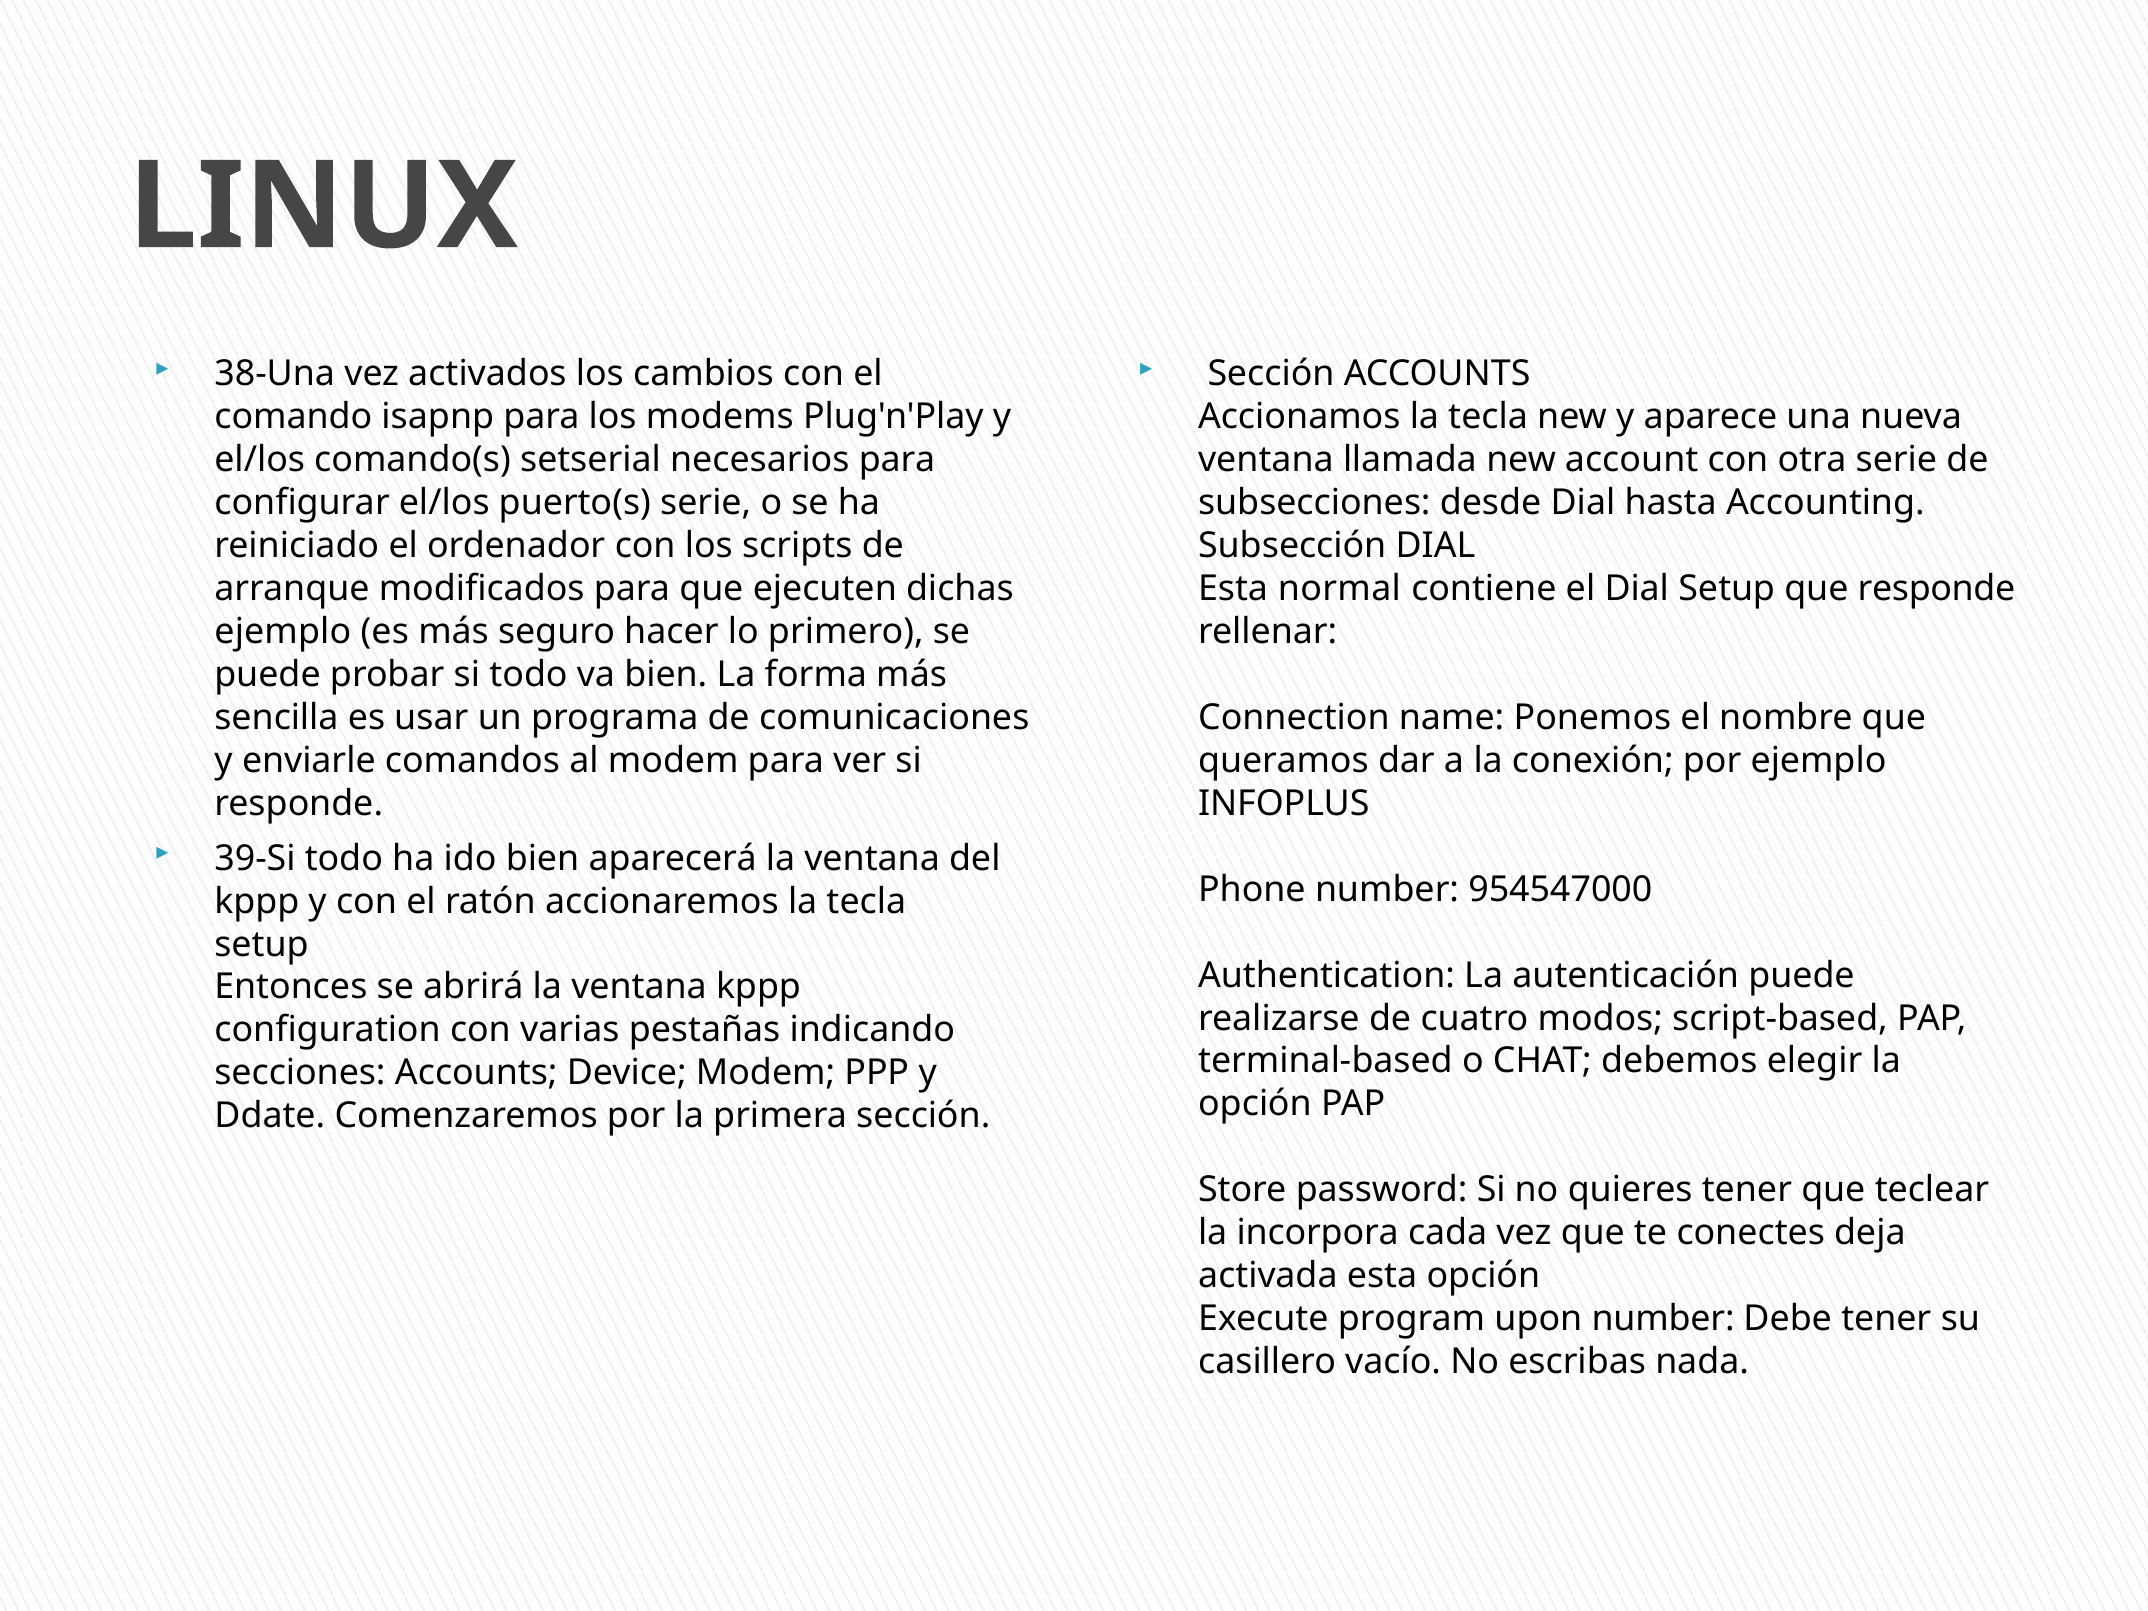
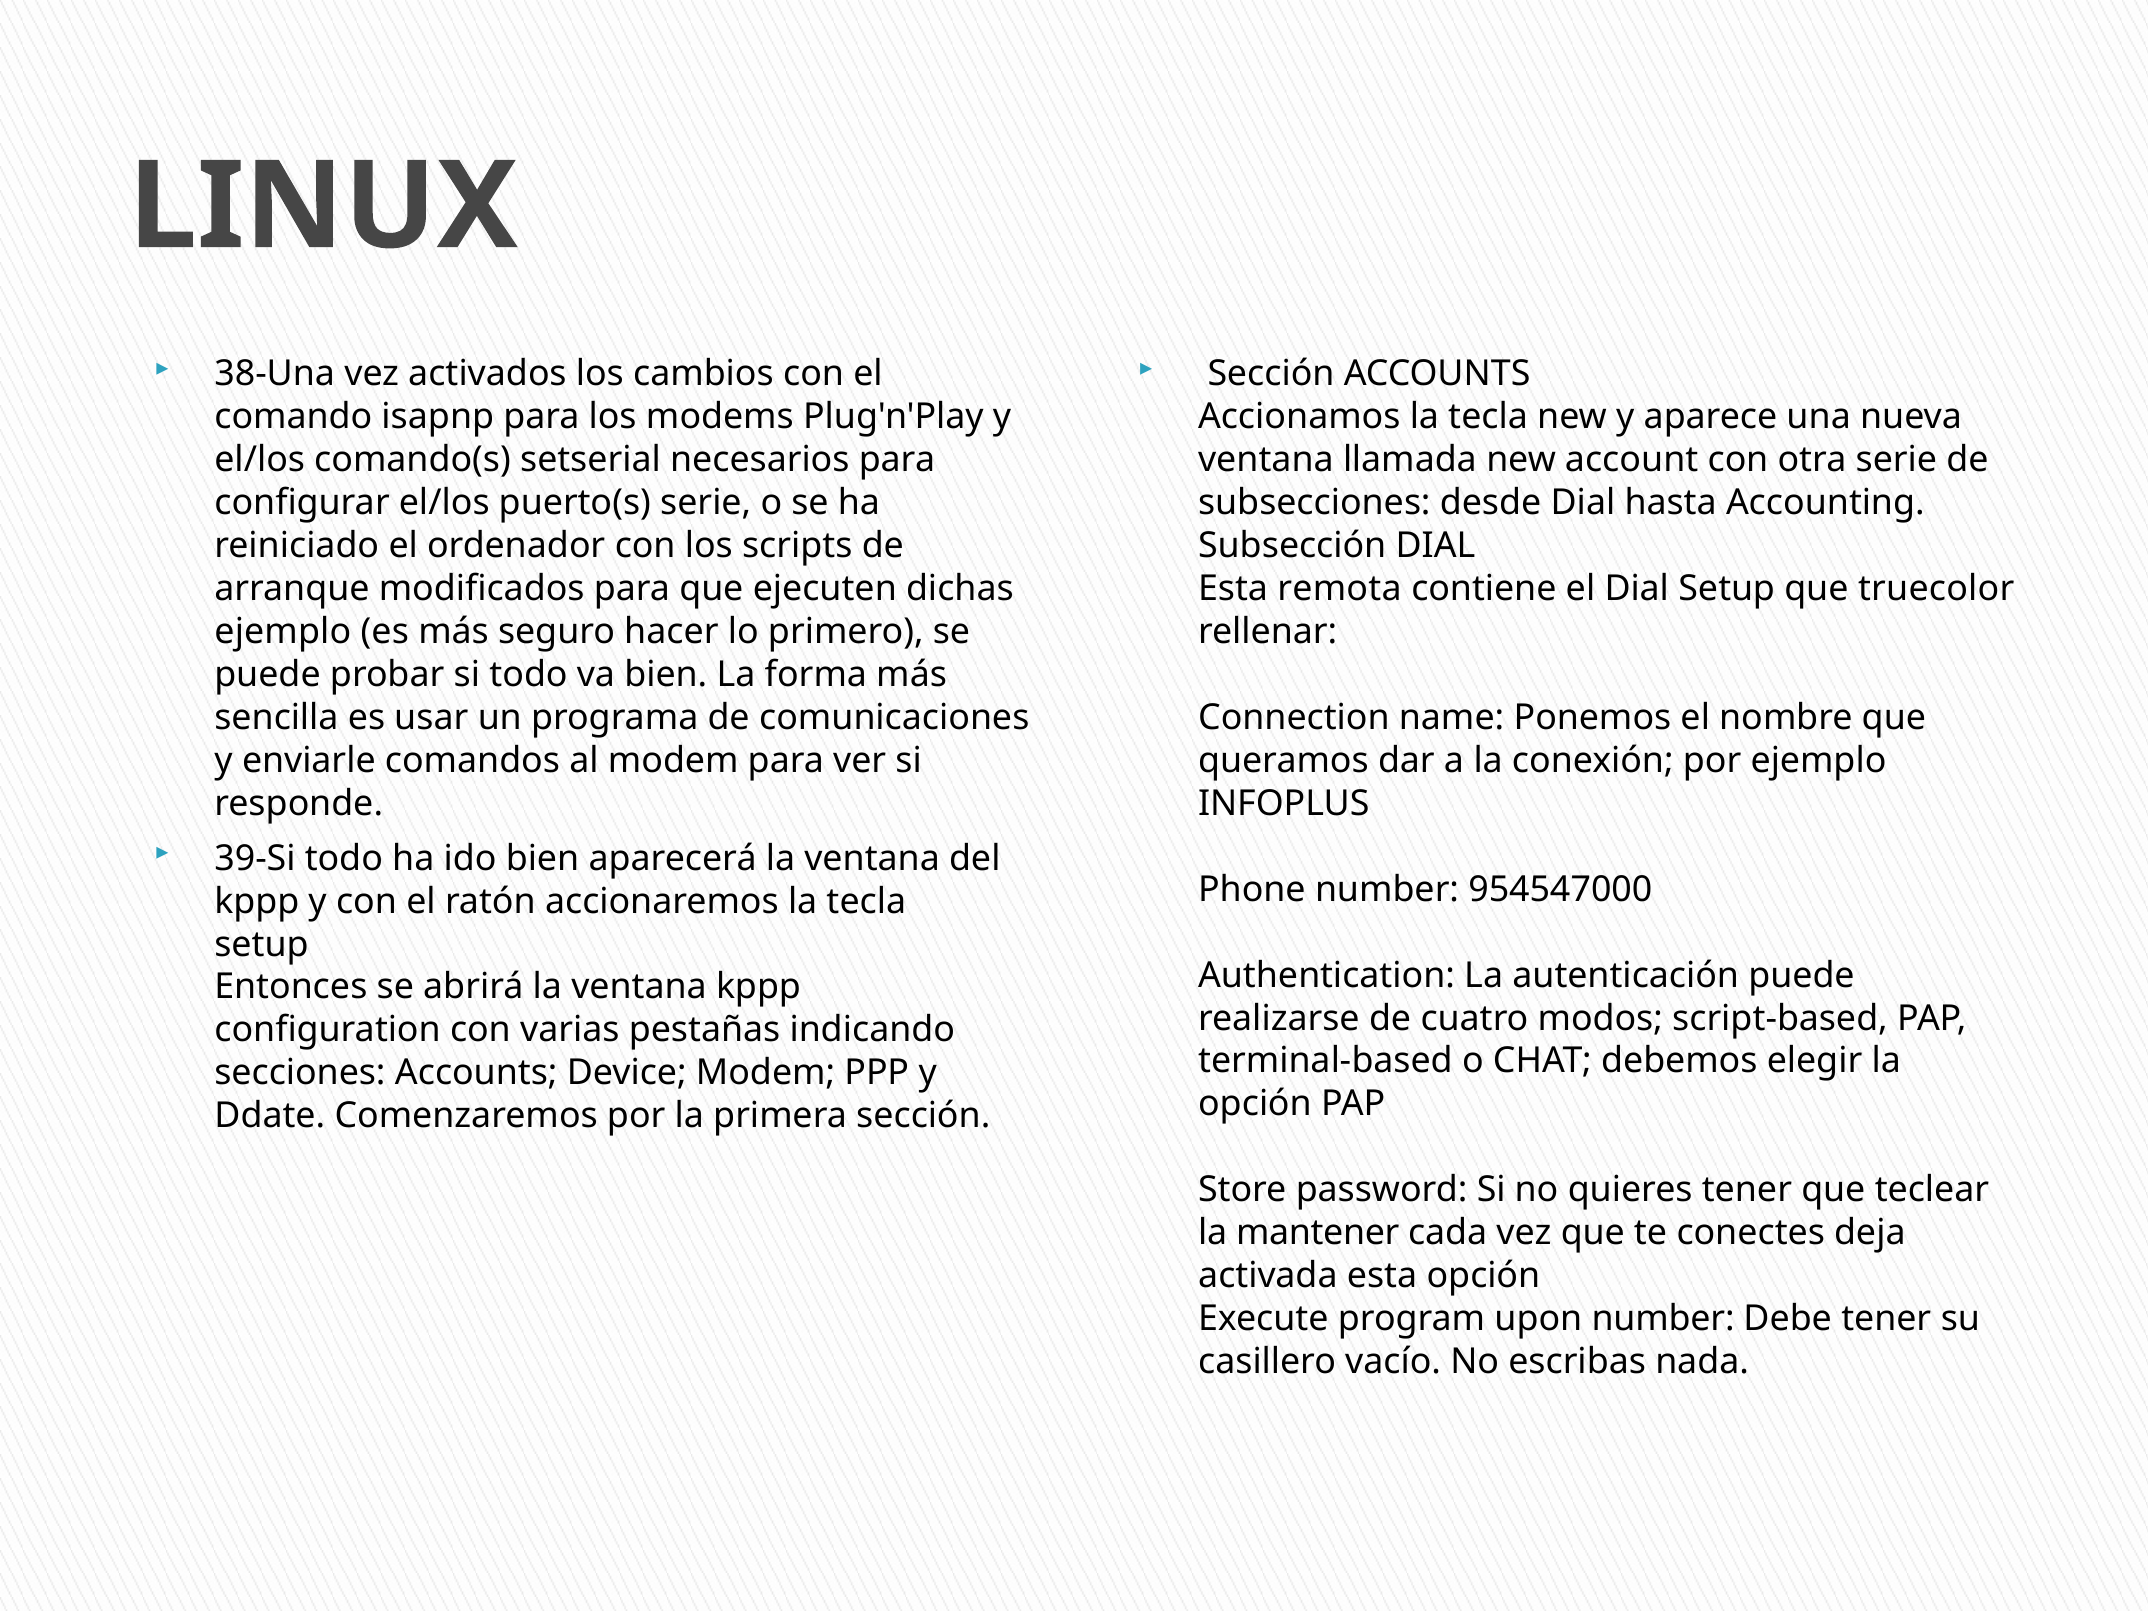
normal: normal -> remota (1339, 589)
que responde: responde -> truecolor (1936, 589)
incorpora: incorpora -> mantener (1318, 1233)
